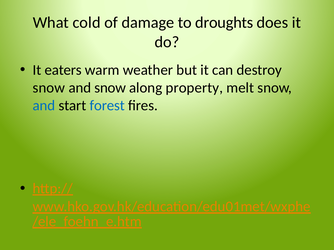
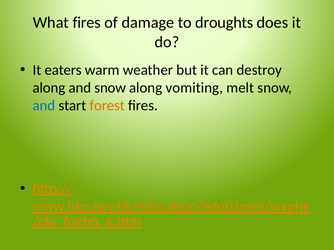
What cold: cold -> fires (87, 23)
snow: snow -> along (49, 88)
property: property -> vomiting (194, 88)
forest colour: blue -> orange (107, 106)
